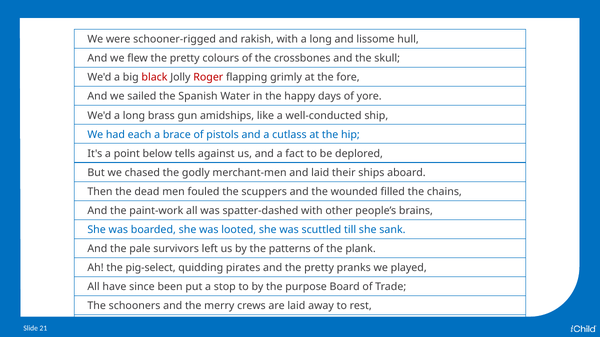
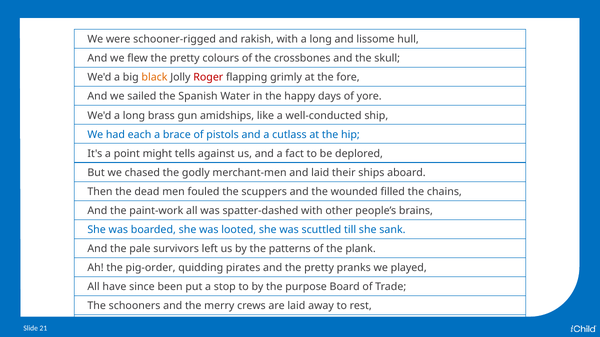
black colour: red -> orange (154, 78)
below: below -> might (157, 154)
pig-select: pig-select -> pig-order (151, 268)
